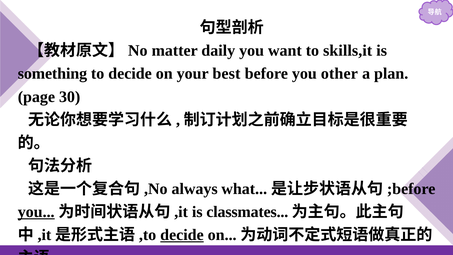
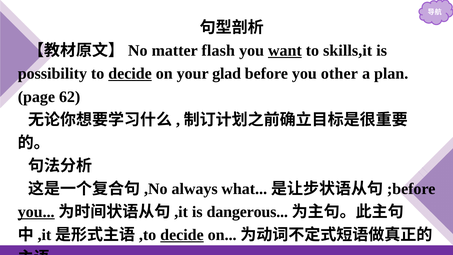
daily: daily -> flash (218, 51)
want underline: none -> present (285, 51)
something: something -> possibility (52, 74)
decide underline: none -> present (130, 74)
best: best -> glad (227, 74)
30: 30 -> 62 (70, 97)
classmates: classmates -> dangerous (247, 212)
